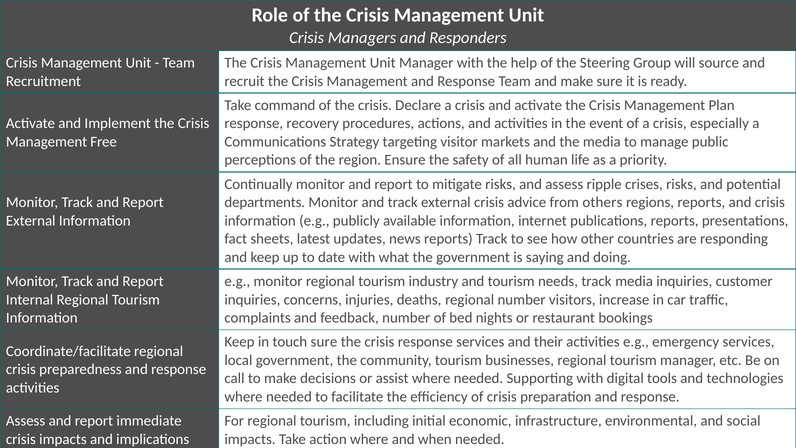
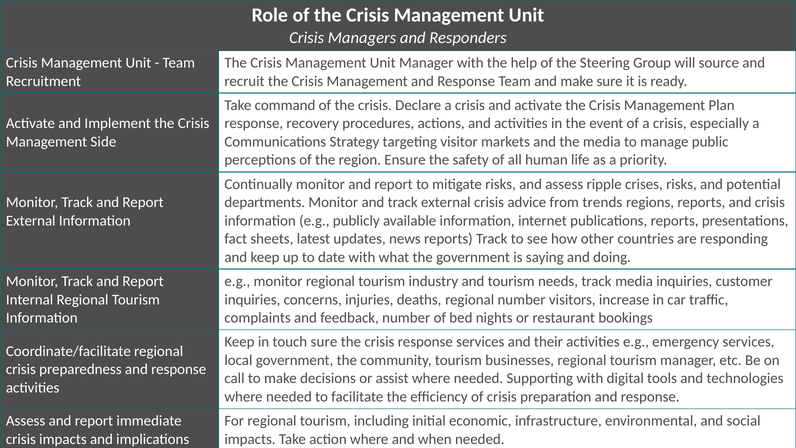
Free: Free -> Side (103, 142)
others: others -> trends (602, 202)
